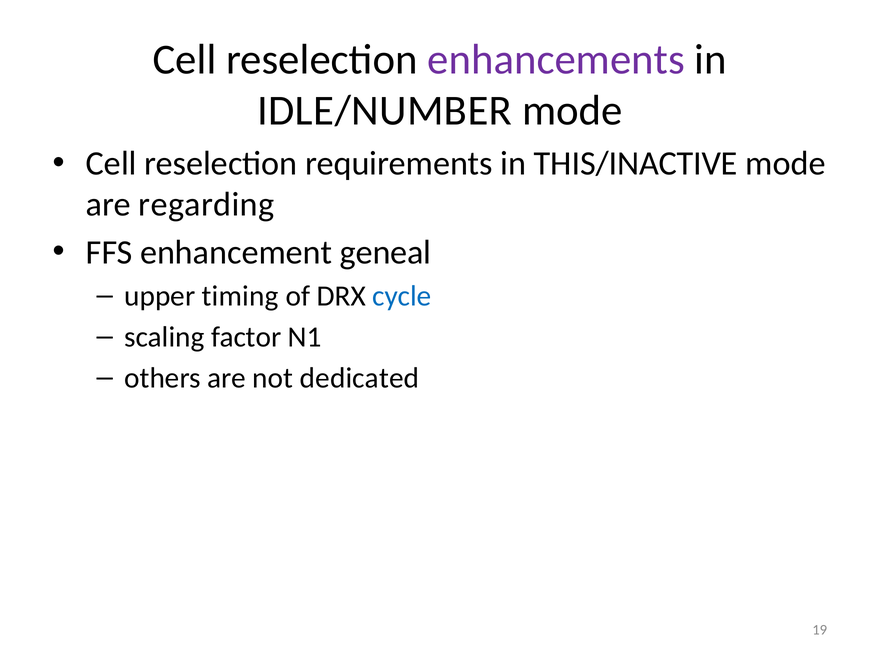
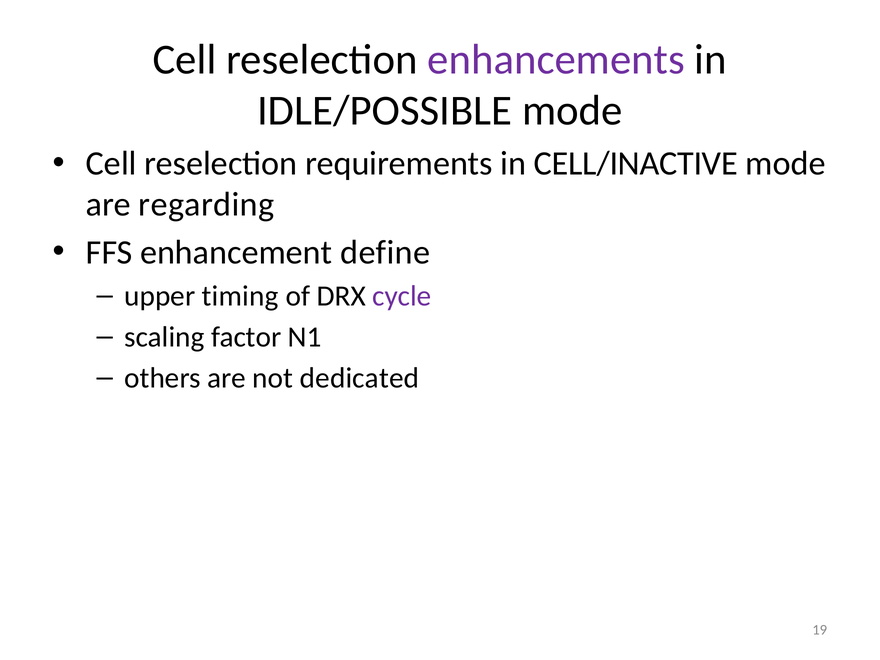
IDLE/NUMBER: IDLE/NUMBER -> IDLE/POSSIBLE (385, 111)
THIS/INACTIVE: THIS/INACTIVE -> CELL/INACTIVE (636, 164)
geneal: geneal -> define (385, 253)
cycle colour: blue -> purple (402, 296)
